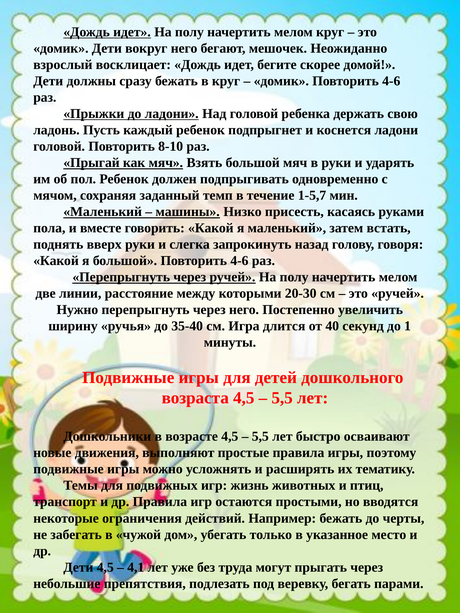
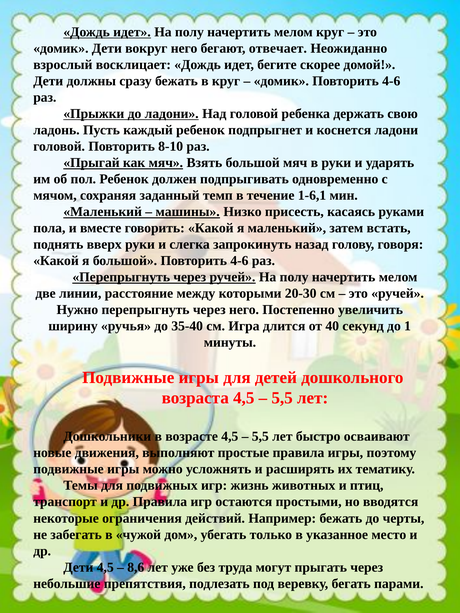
мешочек: мешочек -> отвечает (278, 48)
1-5,7: 1-5,7 -> 1-6,1 (312, 196)
4,1: 4,1 -> 8,6 (136, 567)
